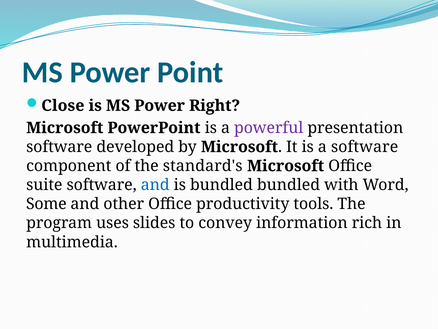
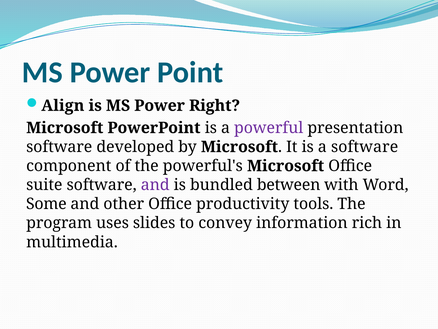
Close: Close -> Align (63, 105)
standard's: standard's -> powerful's (203, 166)
and colour: blue -> purple (155, 185)
bundled bundled: bundled -> between (289, 185)
